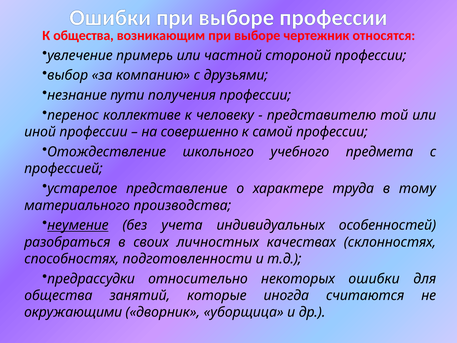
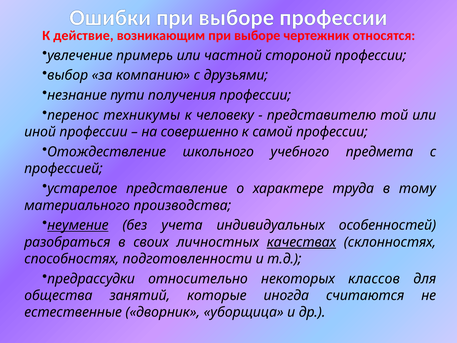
К общества: общества -> действие (83, 35)
коллективе: коллективе -> техникумы (142, 115)
качествах underline: none -> present (301, 242)
некоторых ошибки: ошибки -> классов (374, 279)
окружающими: окружающими -> естественные (73, 312)
